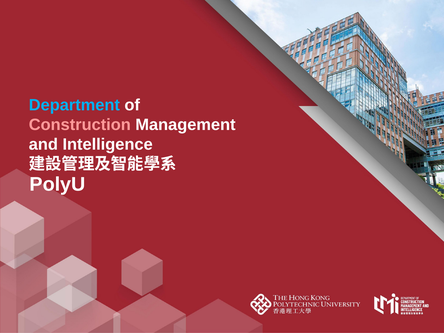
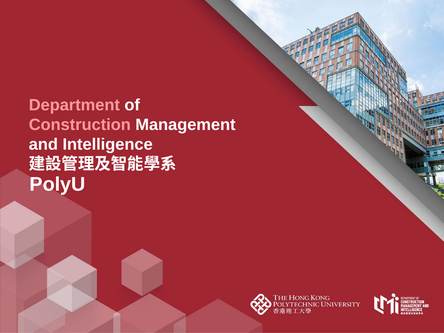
Department colour: light blue -> pink (74, 105)
